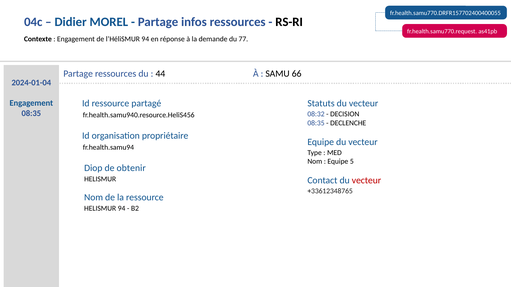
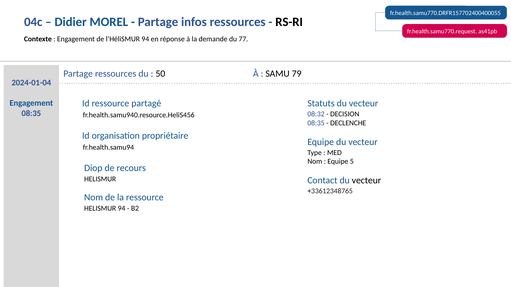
44: 44 -> 50 (160, 74)
66: 66 -> 79 (297, 74)
obtenir: obtenir -> recours (131, 168)
vecteur colour: red -> black (366, 181)
